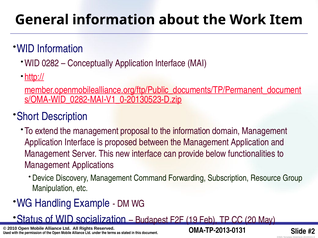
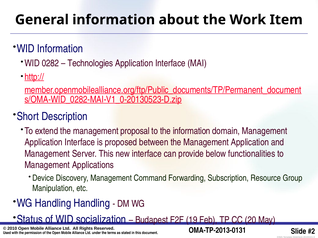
Conceptually: Conceptually -> Technologies (90, 63)
Handling Example: Example -> Handling (92, 204)
